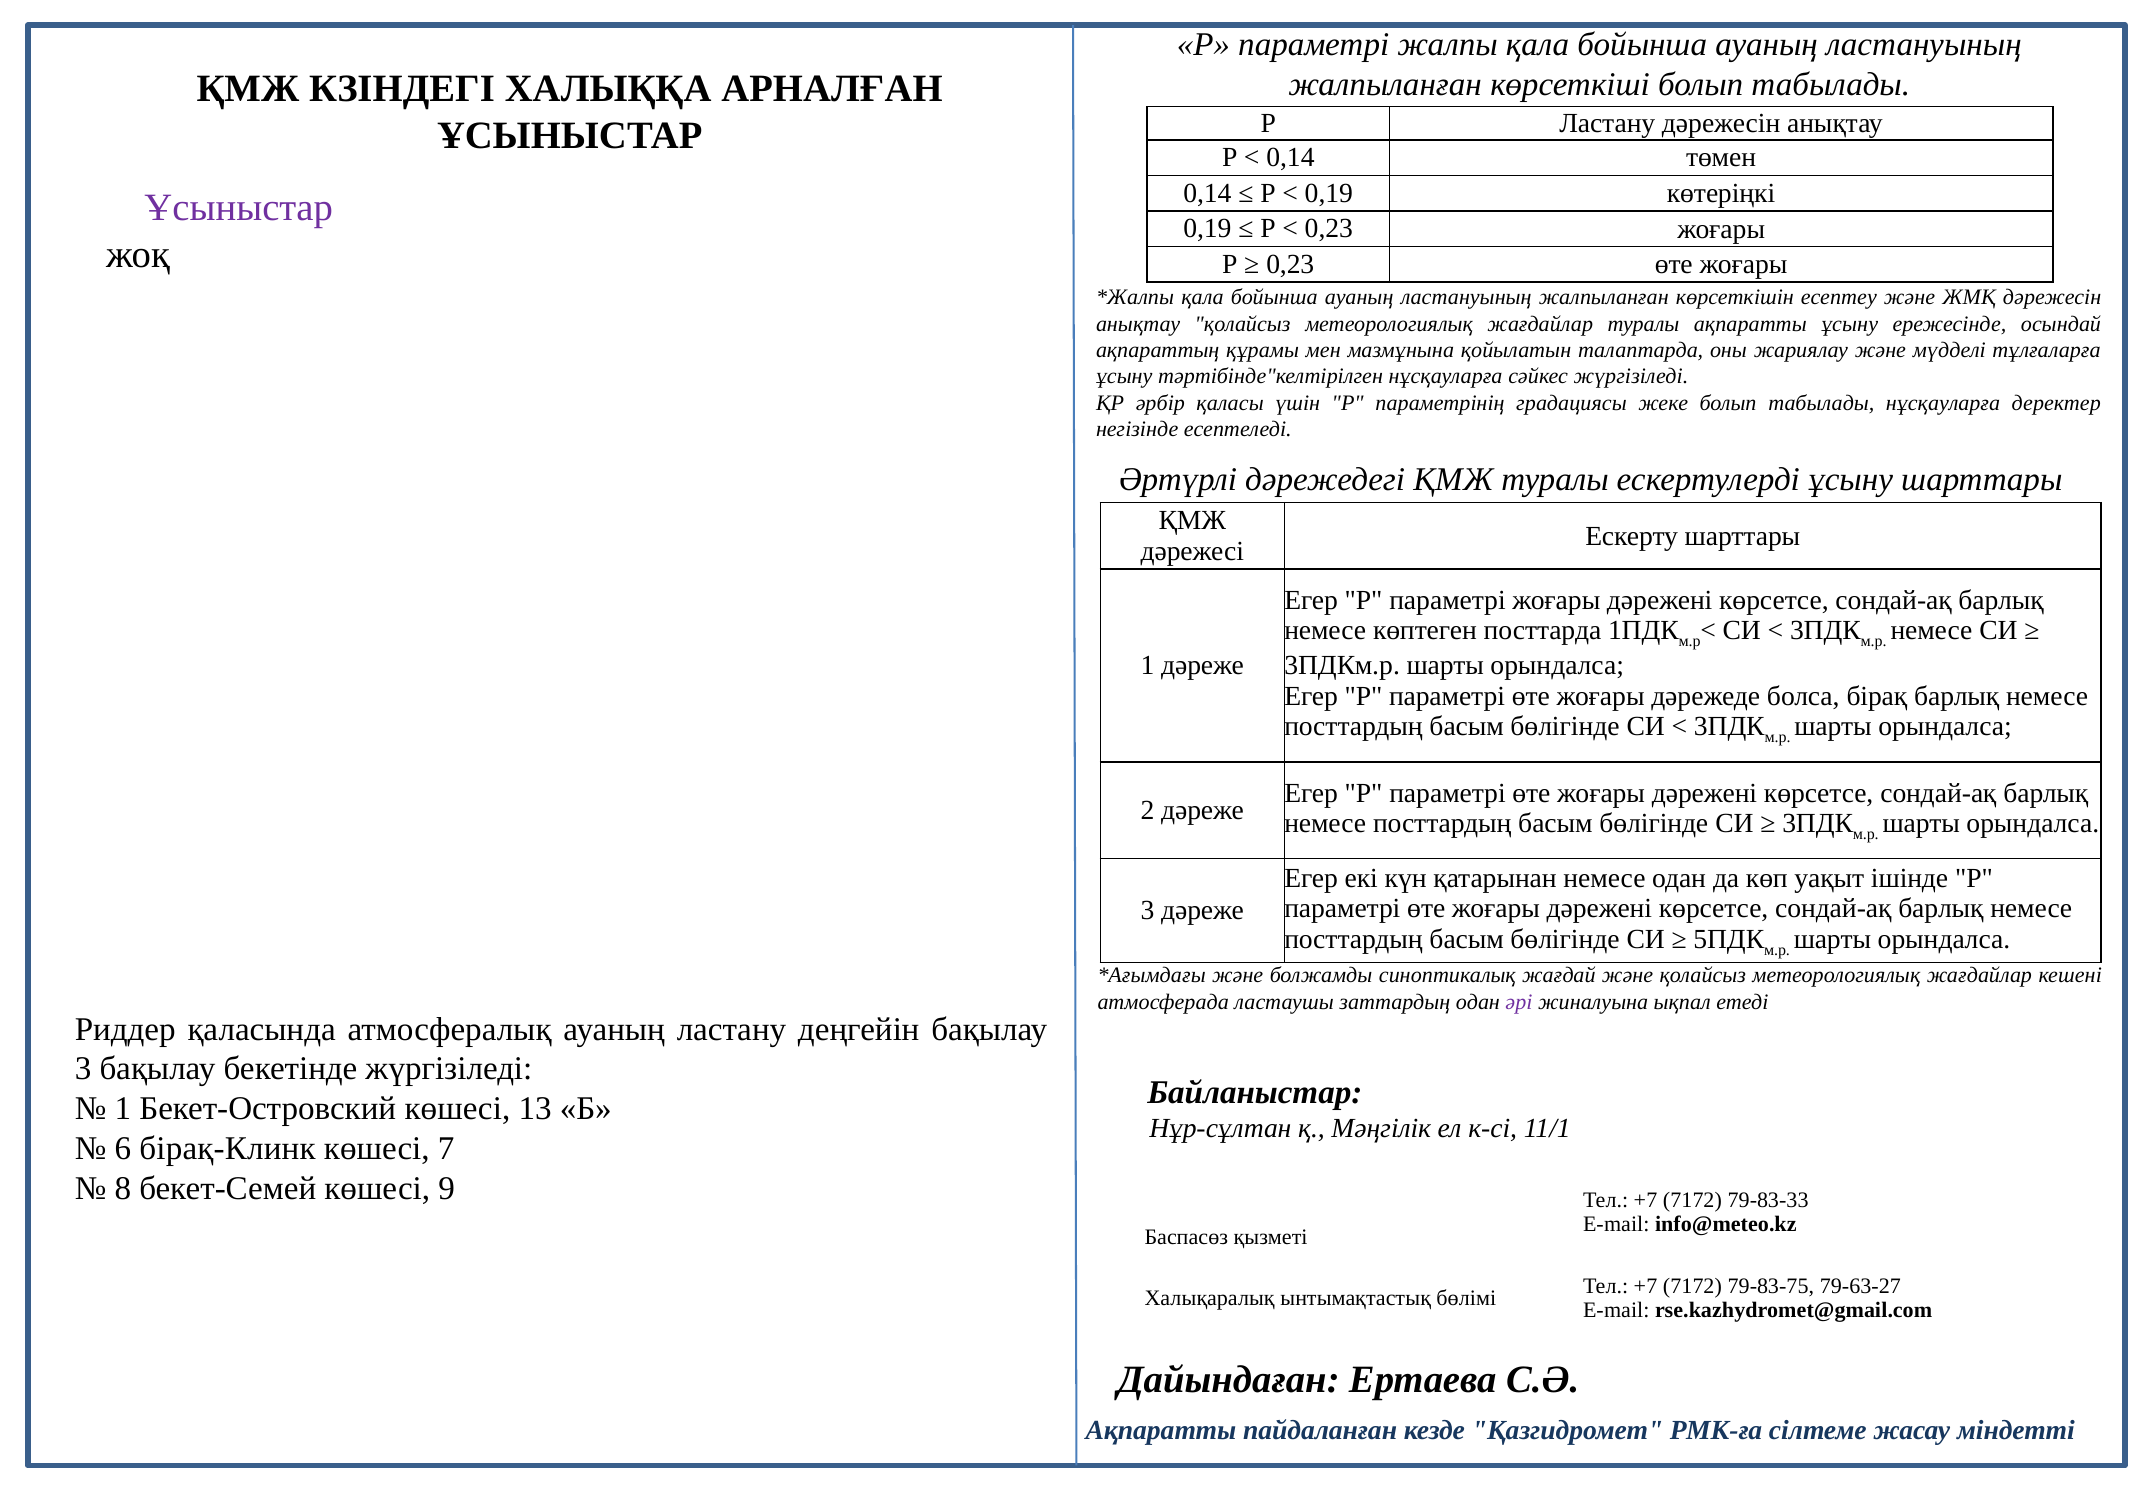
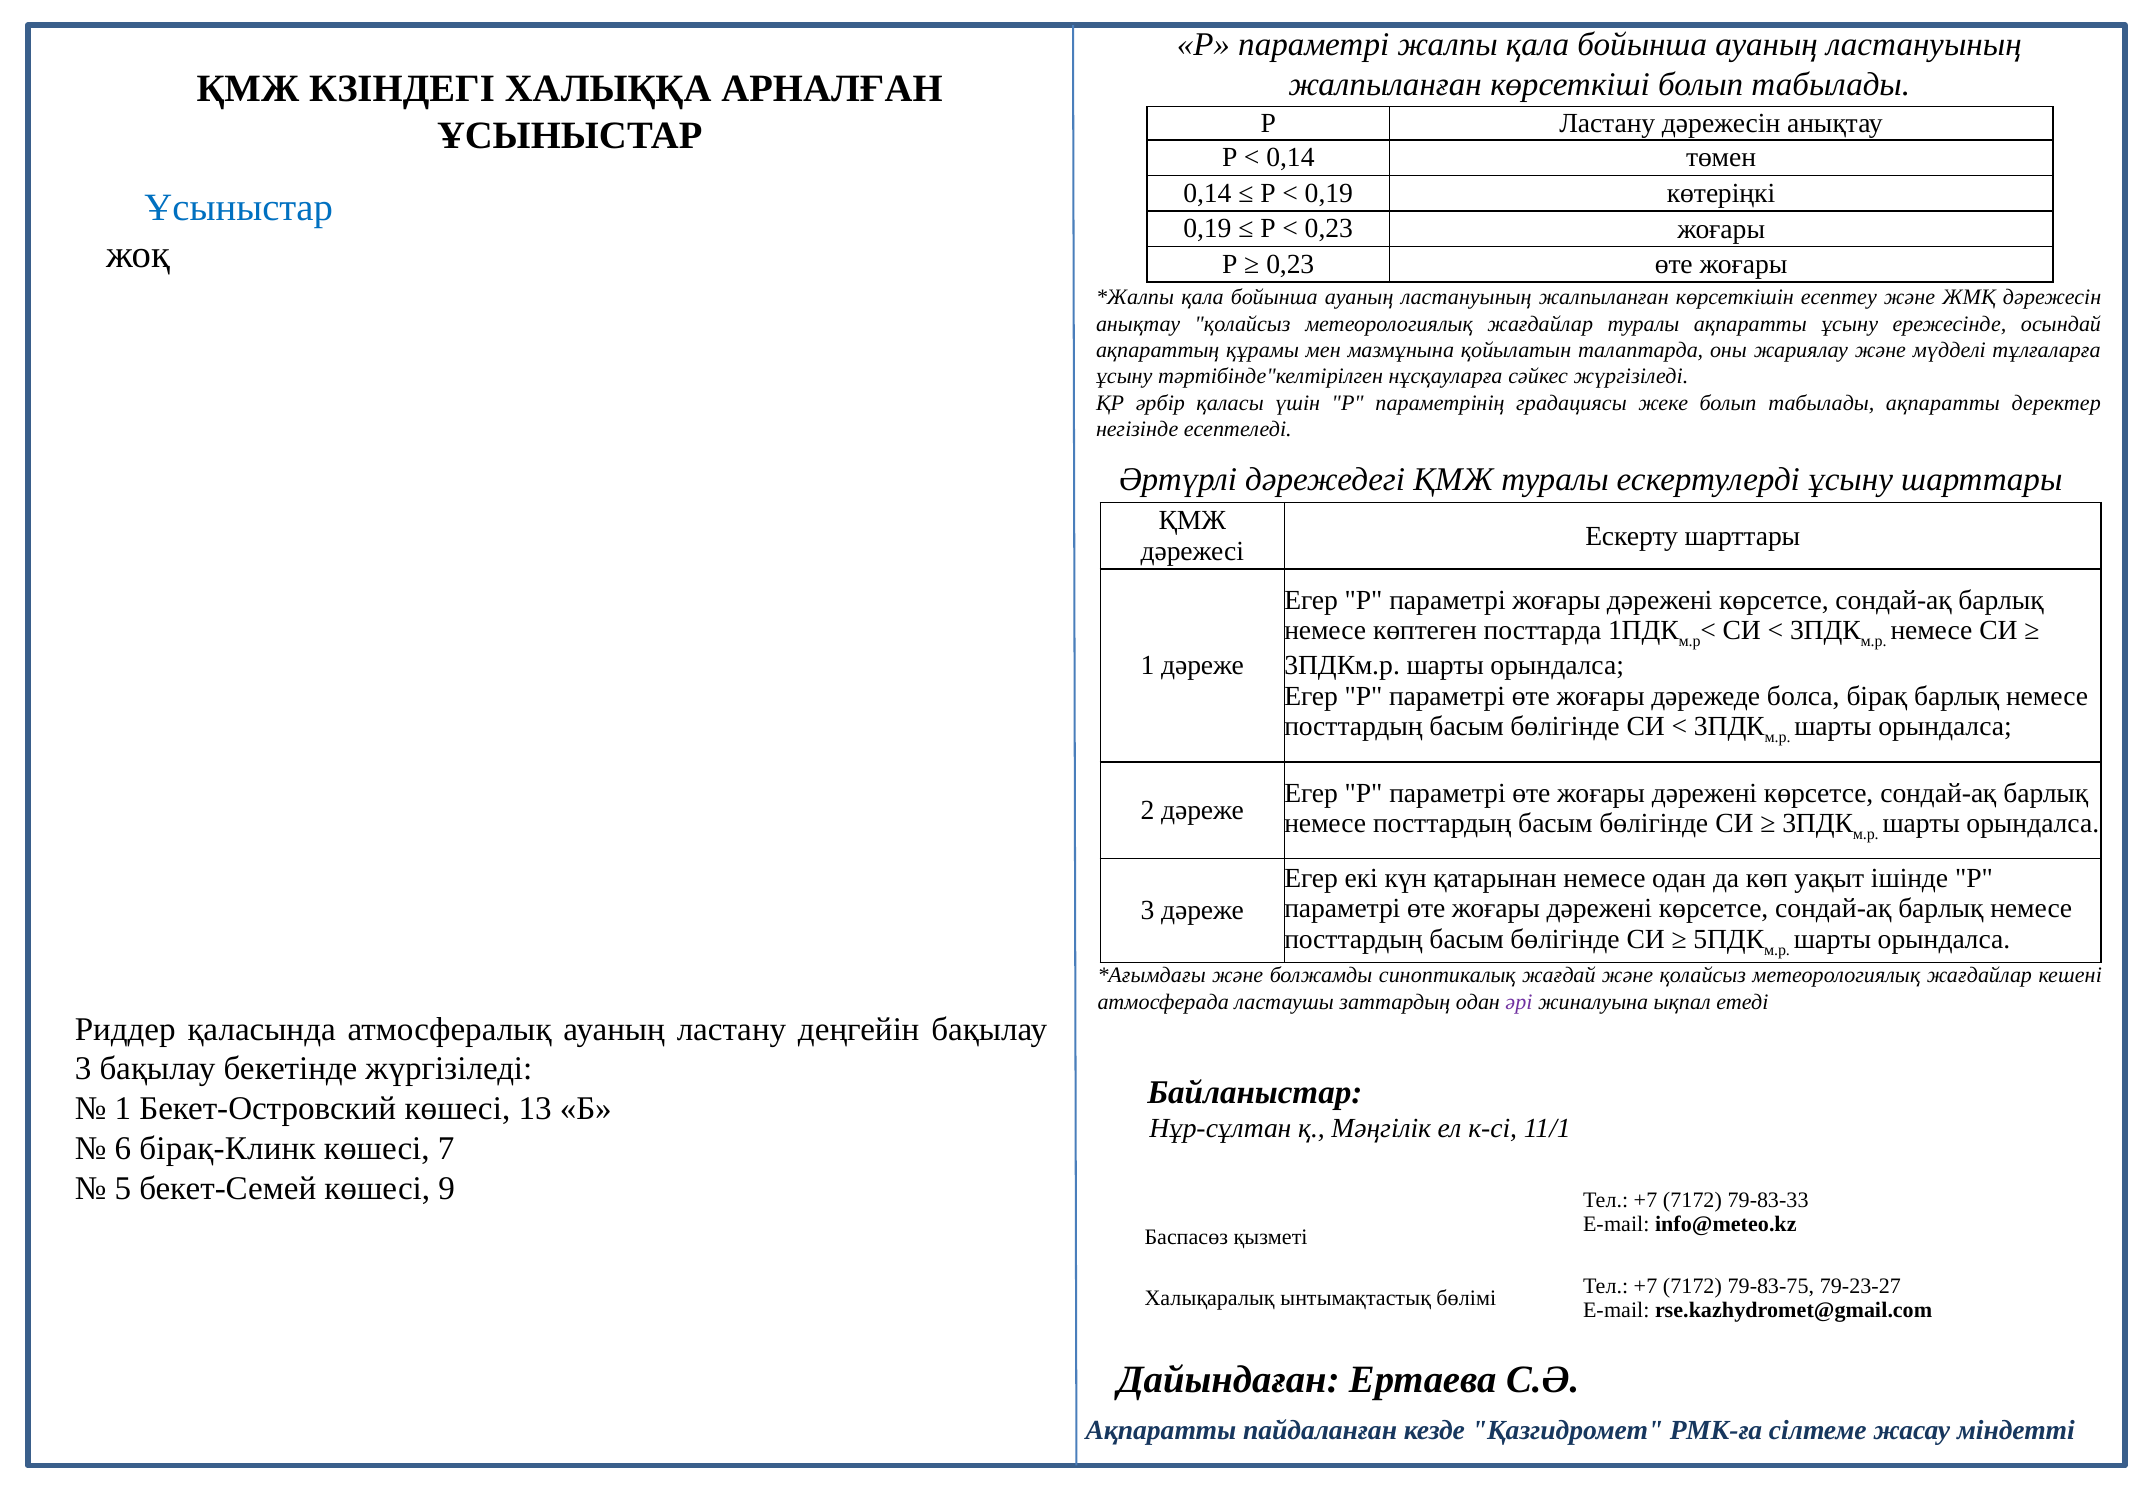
Ұсыныстар colour: purple -> blue (239, 208)
табылады нұсқауларға: нұсқауларға -> ақпаратты (1943, 403)
8: 8 -> 5 (123, 1188)
79-63-27: 79-63-27 -> 79-23-27 (1860, 1286)
